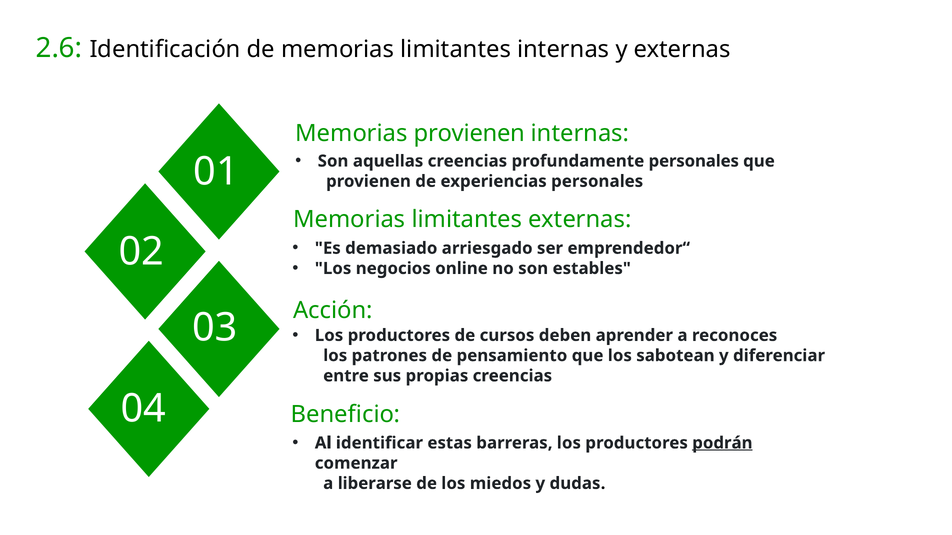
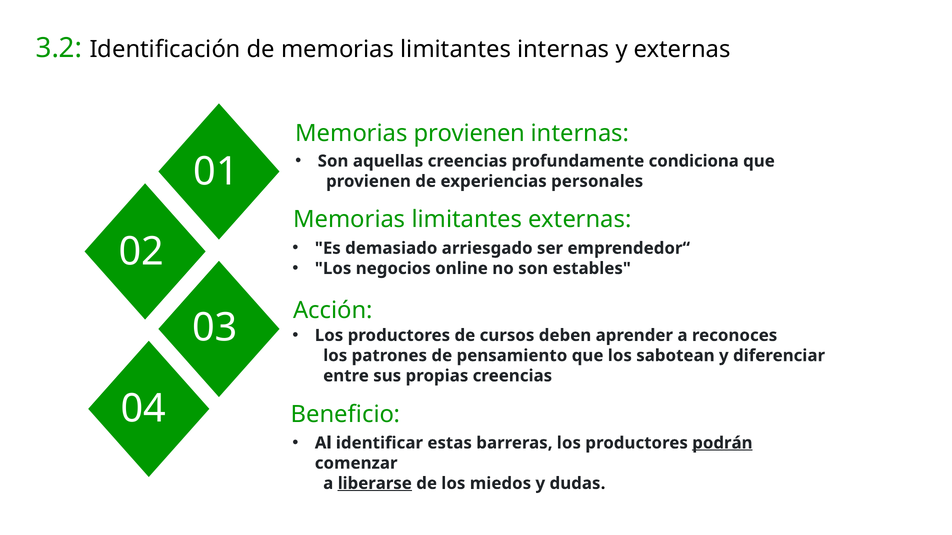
2.6: 2.6 -> 3.2 (59, 48)
profundamente personales: personales -> condiciona (694, 161)
liberarse underline: none -> present (375, 484)
